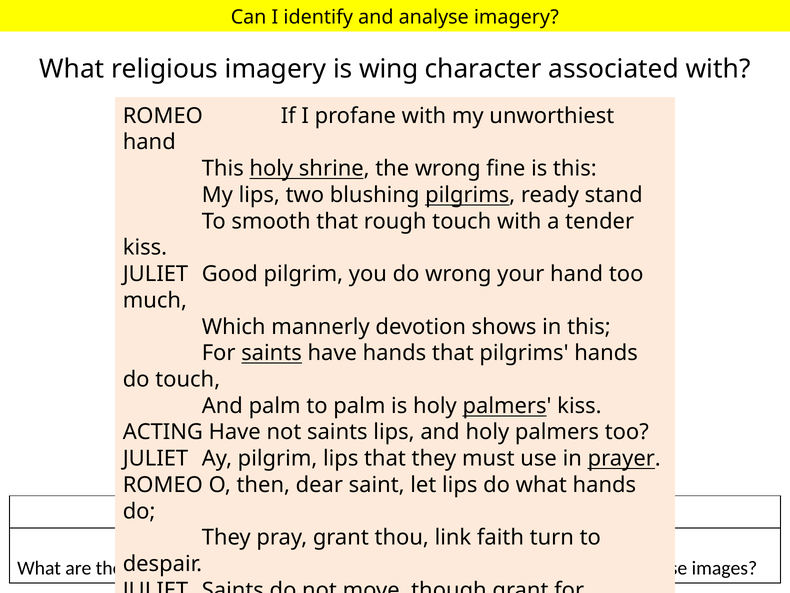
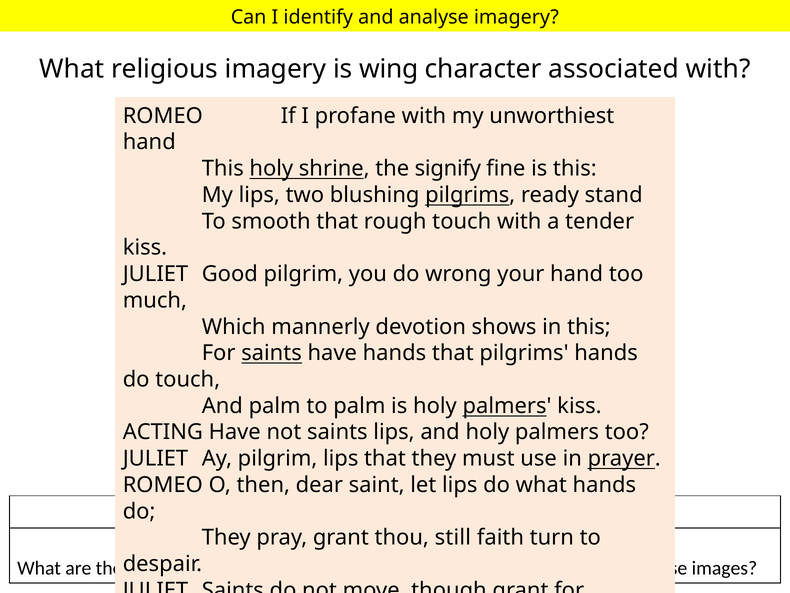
the wrong: wrong -> signify (448, 168)
link: link -> still (453, 537)
